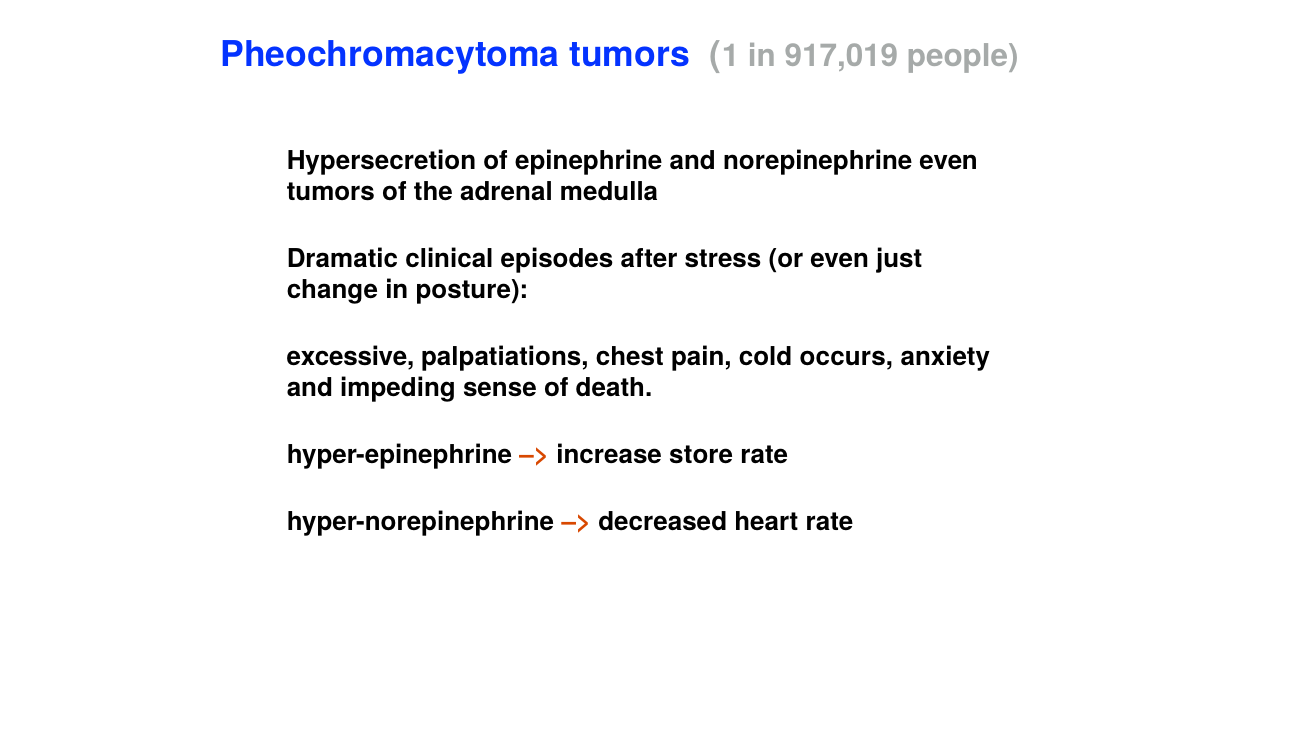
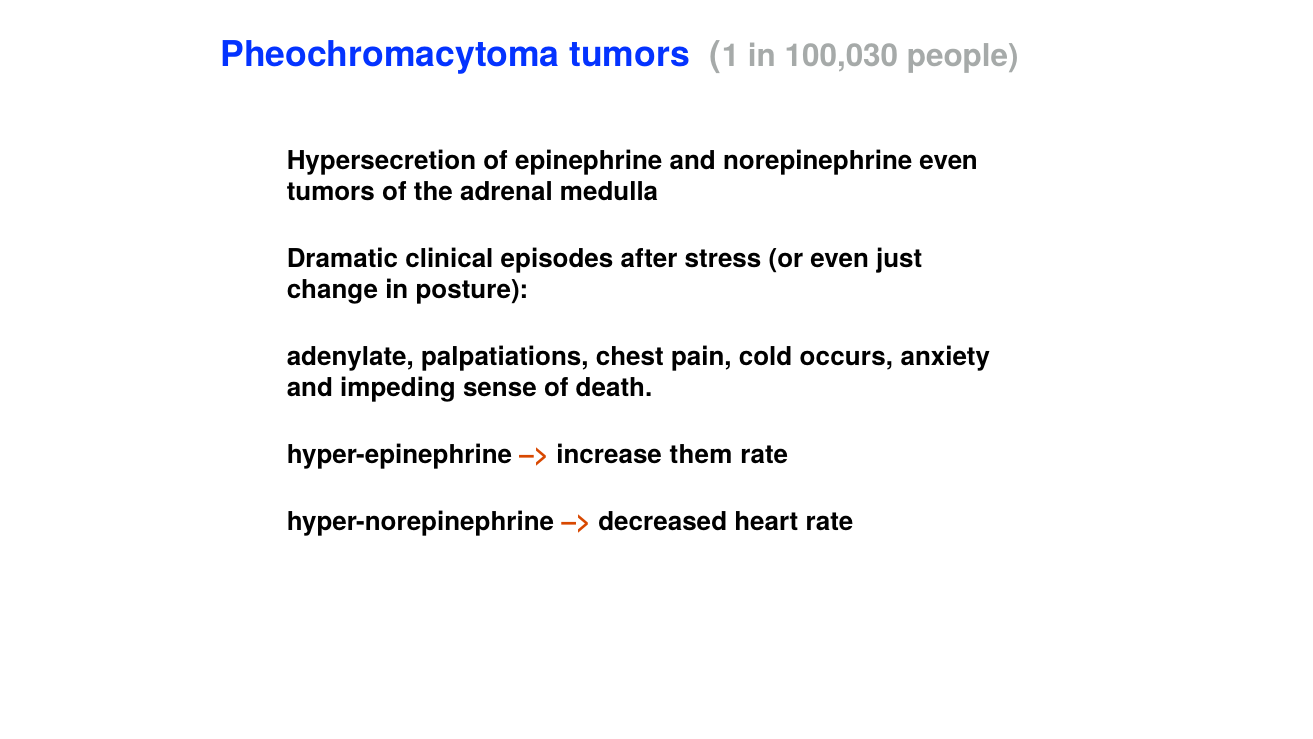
917,019: 917,019 -> 100,030 (841, 56)
excessive: excessive -> adenylate (350, 357)
store: store -> them (701, 454)
